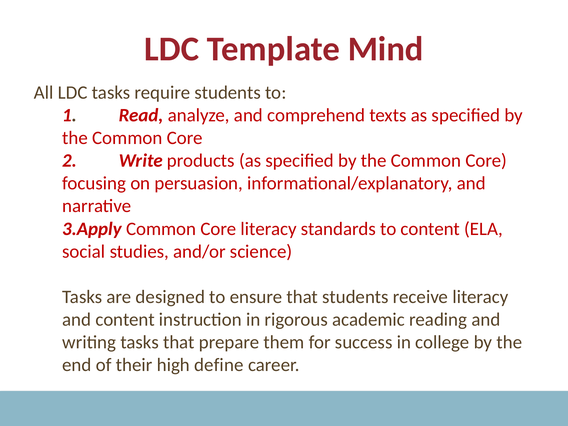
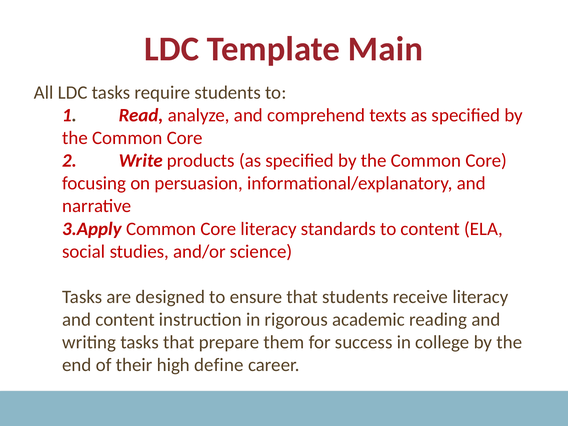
Mind: Mind -> Main (385, 49)
